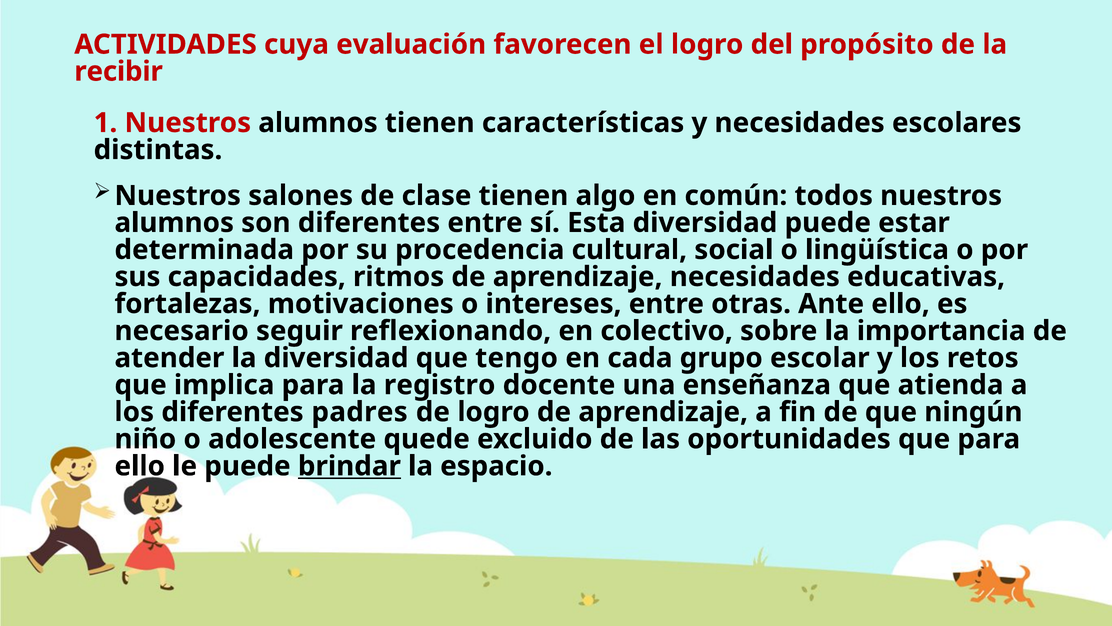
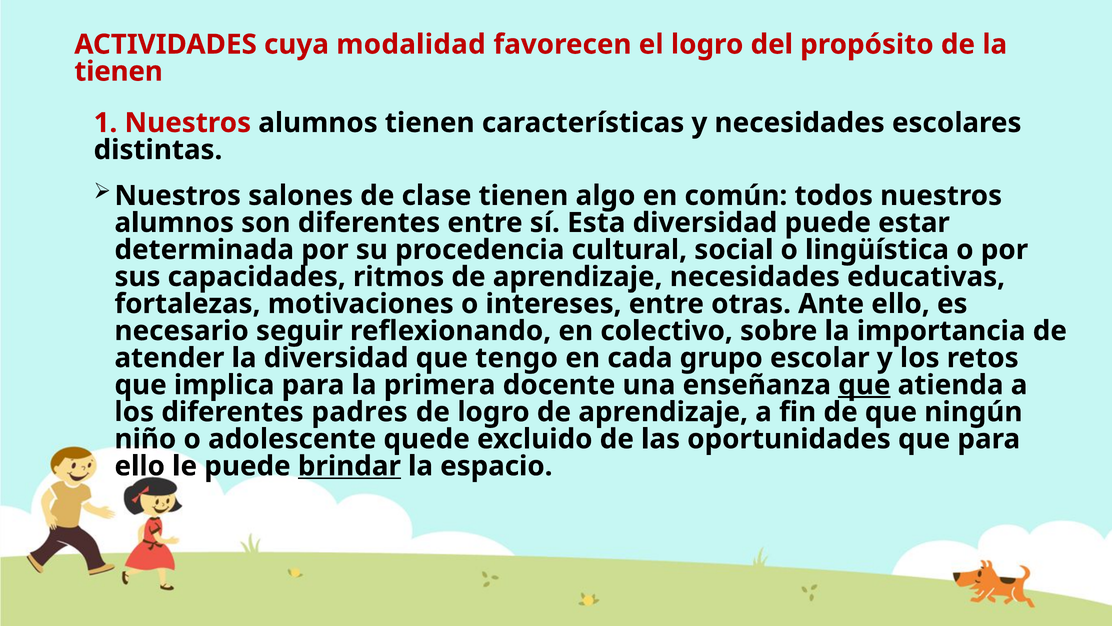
evaluación: evaluación -> modalidad (411, 44)
recibir: recibir -> tienen (119, 71)
registro: registro -> primera (440, 385)
que underline: none -> present (864, 385)
